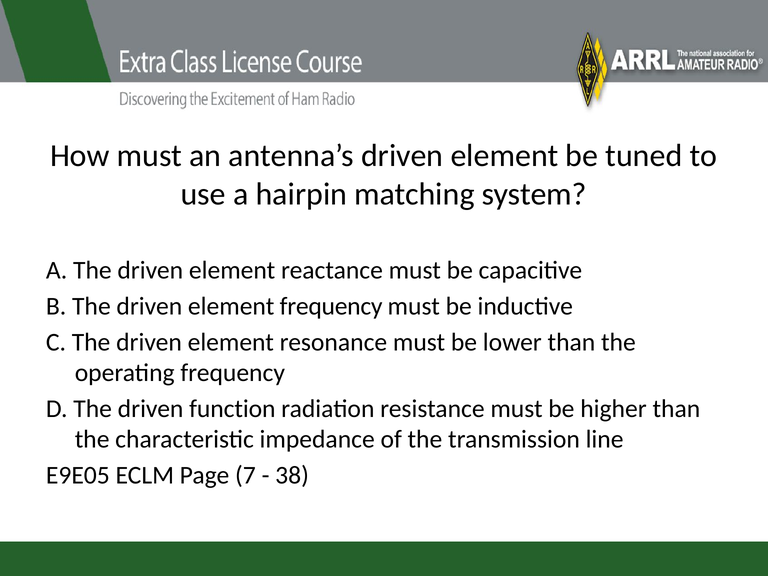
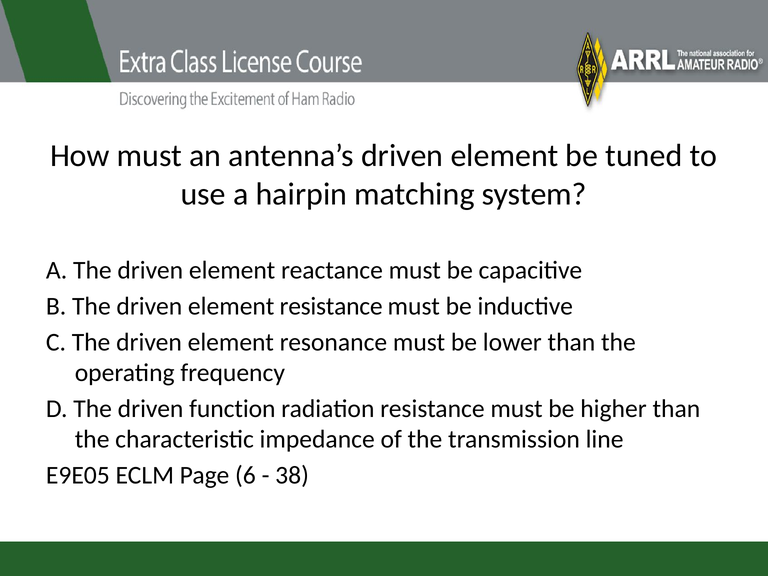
element frequency: frequency -> resistance (331, 306)
7: 7 -> 6 (245, 475)
